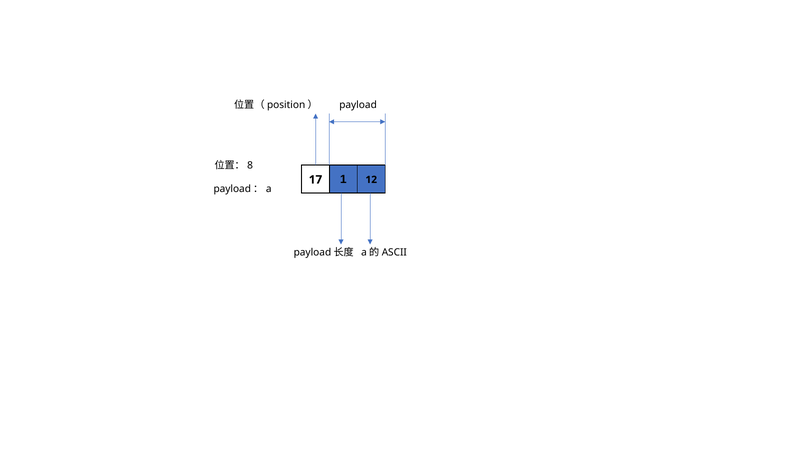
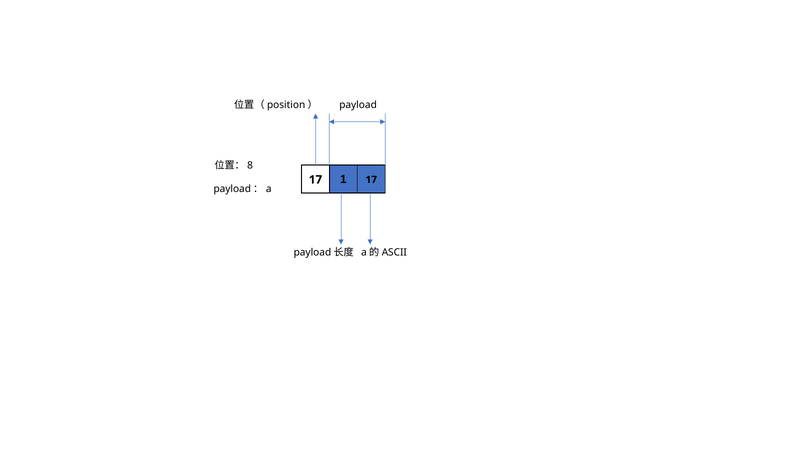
1 12: 12 -> 17 (371, 180)
